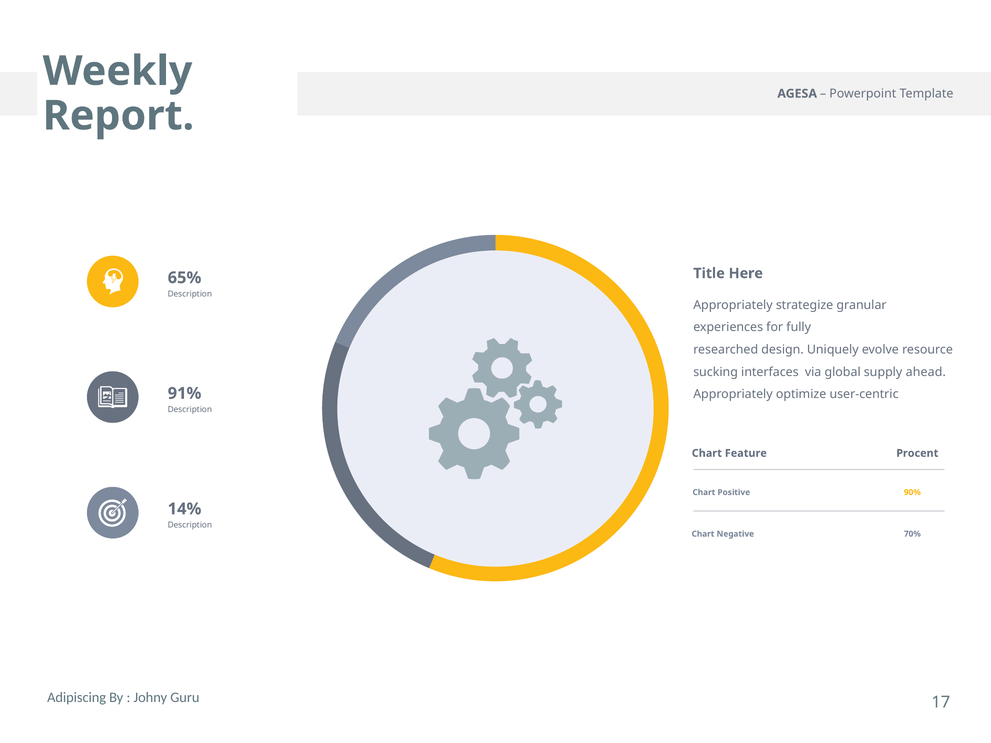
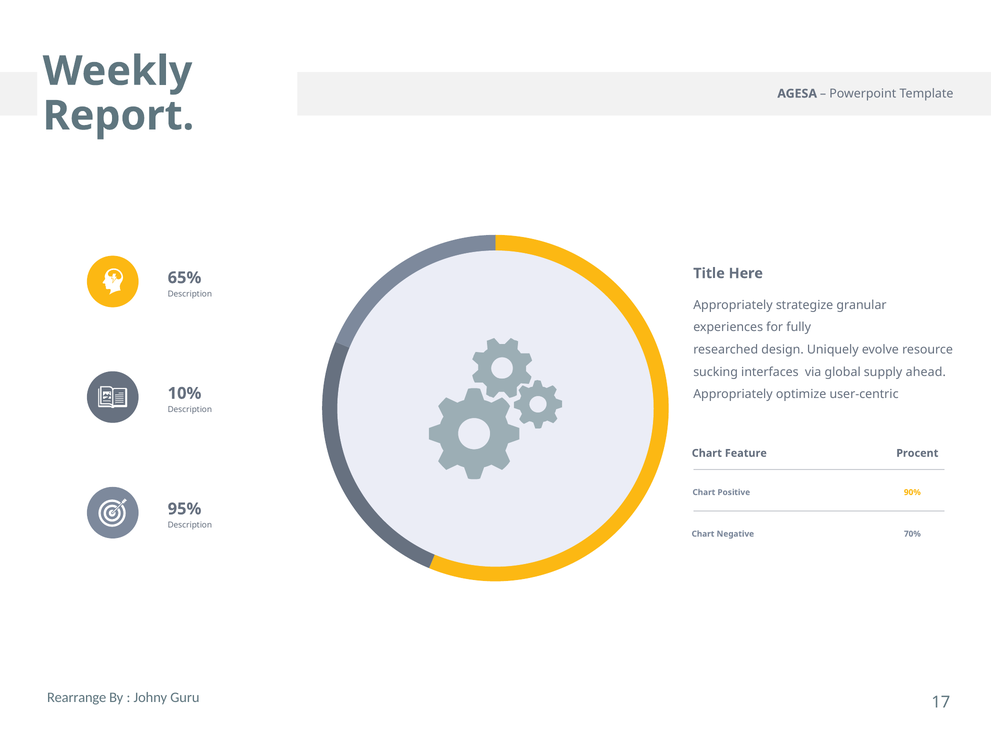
91%: 91% -> 10% (185, 393)
14%: 14% -> 95% (185, 509)
Adipiscing: Adipiscing -> Rearrange (77, 697)
